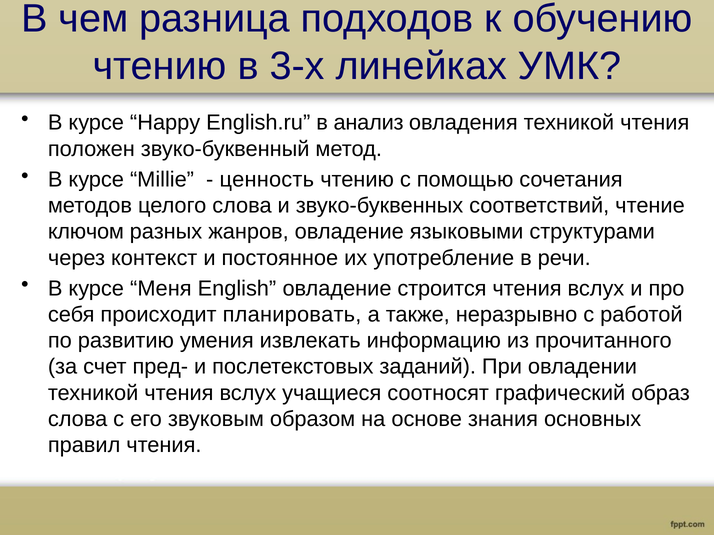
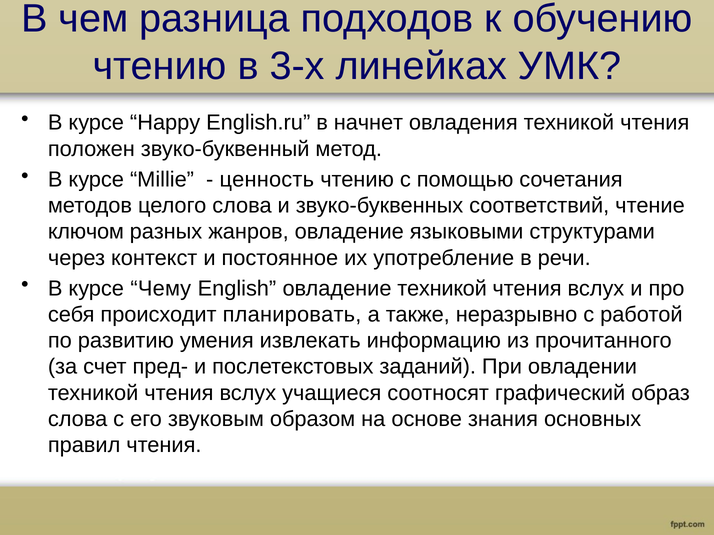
анализ: анализ -> начнет (368, 123)
Меня: Меня -> Чему (161, 289)
овладение строится: строится -> техникой (442, 289)
